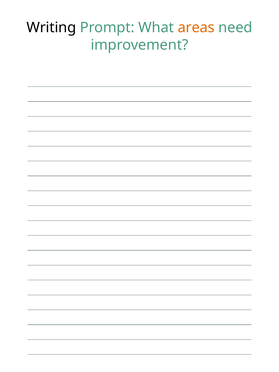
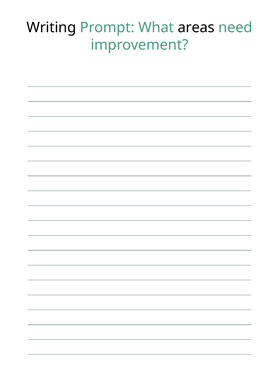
areas colour: orange -> black (196, 28)
